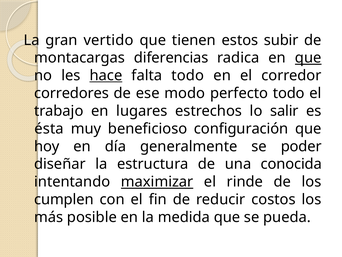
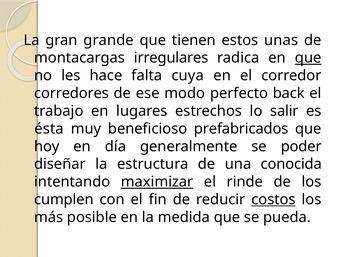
vertido: vertido -> grande (109, 40)
subir: subir -> unas (281, 40)
diferencias: diferencias -> irregulares (171, 58)
hace underline: present -> none (106, 75)
falta todo: todo -> cuya (188, 75)
perfecto todo: todo -> back (289, 93)
configuración: configuración -> prefabricados (241, 128)
costos underline: none -> present (273, 199)
